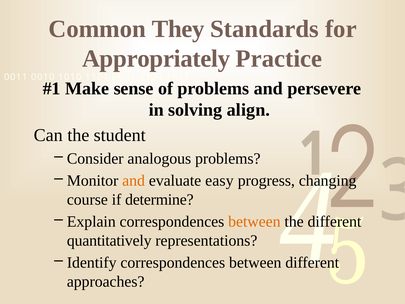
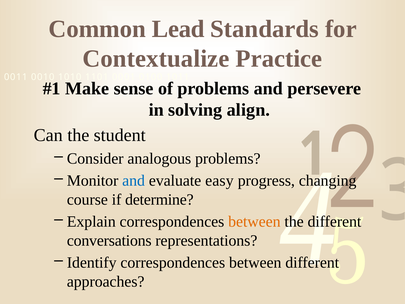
They: They -> Lead (178, 29)
Appropriately: Appropriately -> Contextualize (156, 59)
and colour: orange -> blue (134, 180)
quantitatively: quantitatively -> conversations (109, 240)
